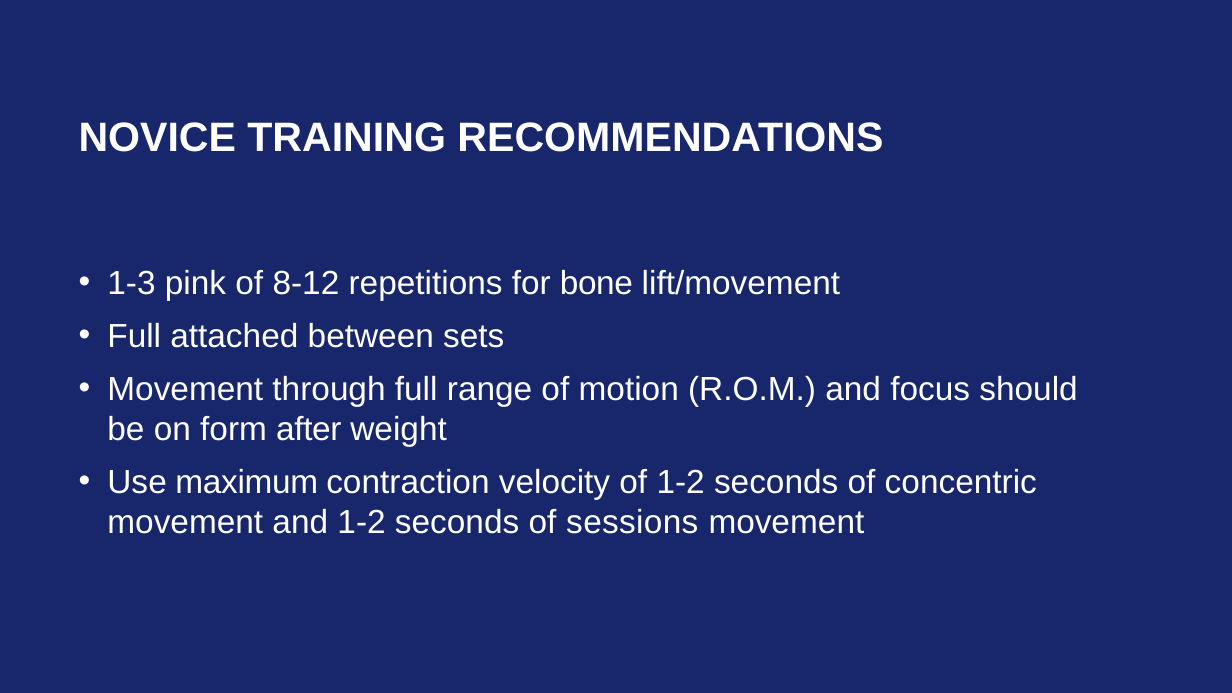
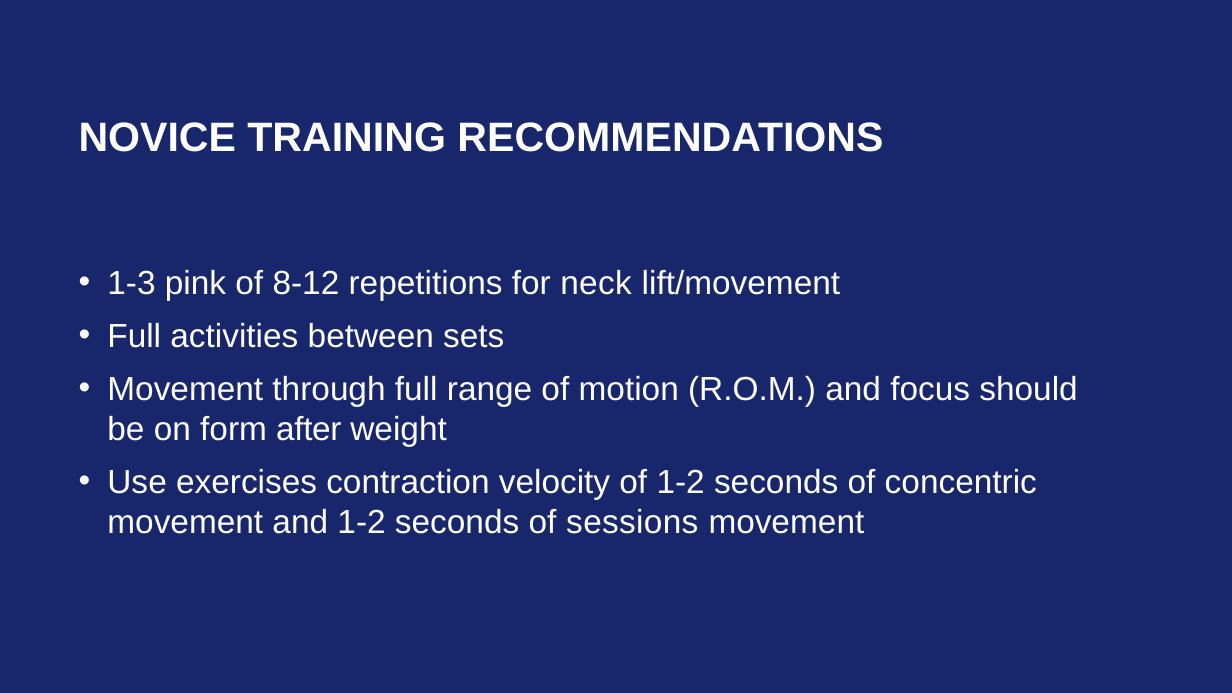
bone: bone -> neck (596, 284)
attached: attached -> activities (234, 337)
maximum: maximum -> exercises (247, 483)
